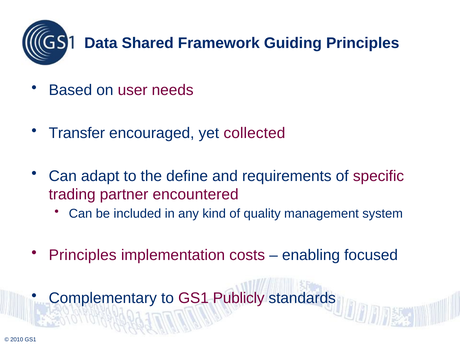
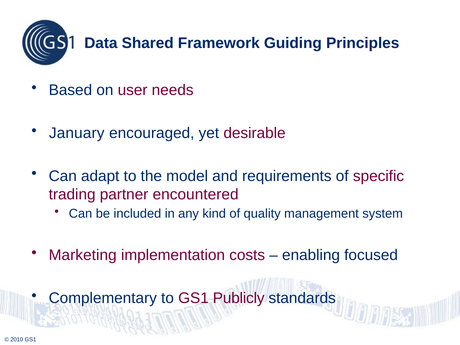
Transfer: Transfer -> January (77, 133)
collected: collected -> desirable (255, 133)
define: define -> model (187, 176)
Principles: Principles -> Marketing (83, 255)
